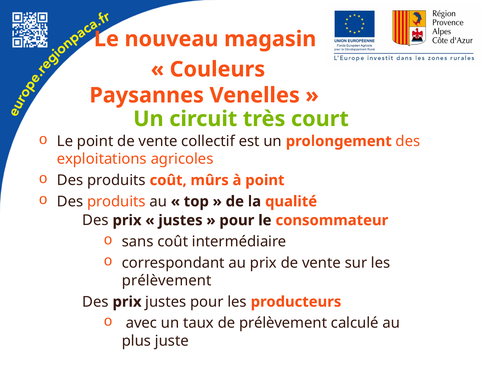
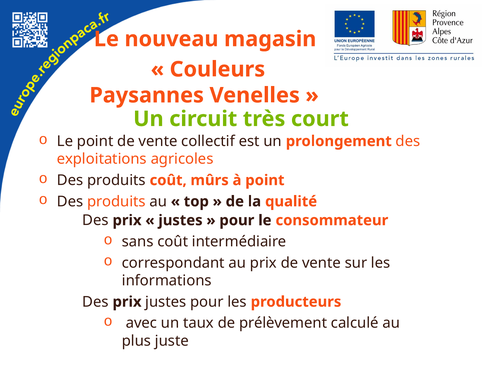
prélèvement: prélèvement -> informations (167, 281)
